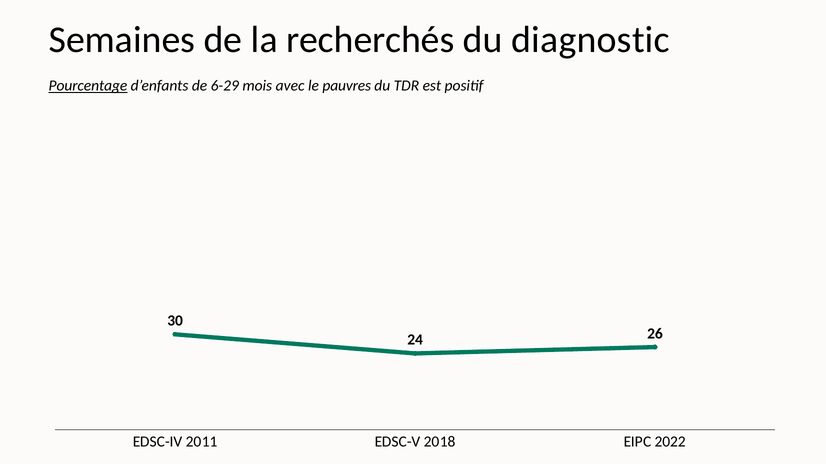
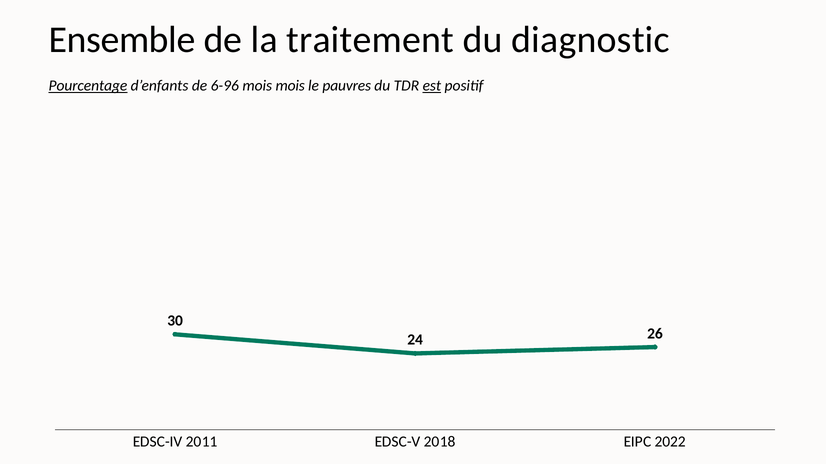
Semaines: Semaines -> Ensemble (122, 40)
recherchés: recherchés -> traitement (370, 40)
6-29: 6-29 -> 6-96 (225, 86)
mois avec: avec -> mois (290, 86)
est underline: none -> present (432, 86)
